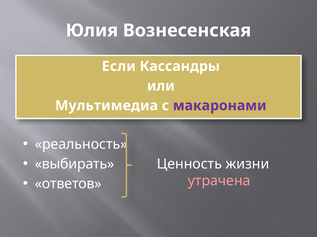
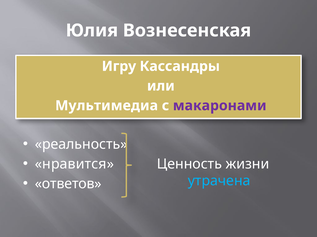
Если: Если -> Игру (119, 66)
выбирать: выбирать -> нравится (74, 165)
утрачена colour: pink -> light blue (219, 181)
